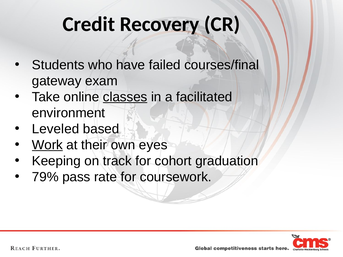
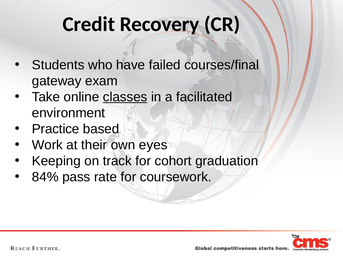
Leveled: Leveled -> Practice (56, 129)
Work underline: present -> none (47, 145)
79%: 79% -> 84% (45, 177)
